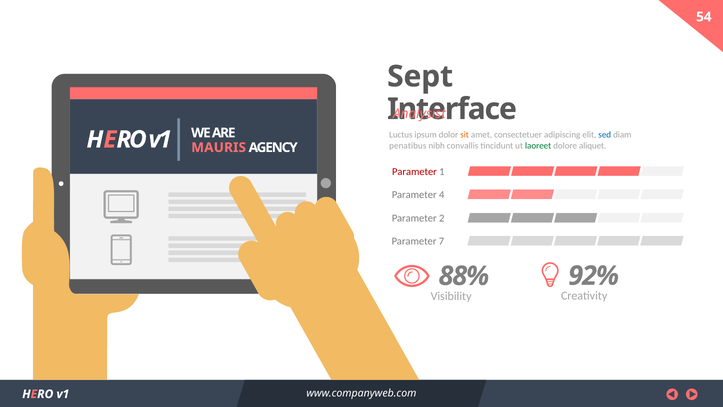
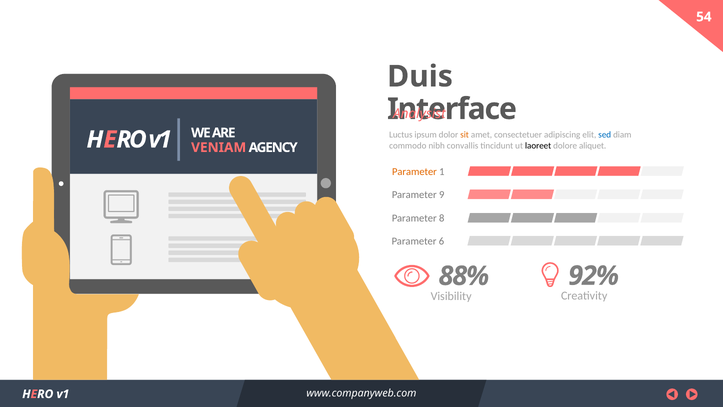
Sept: Sept -> Duis (420, 76)
penatibus: penatibus -> commodo (408, 146)
laoreet colour: green -> black (538, 146)
MAURIS: MAURIS -> VENIAM (219, 147)
Parameter colour: red -> orange (414, 172)
4: 4 -> 9 (442, 195)
2: 2 -> 8 (442, 218)
7: 7 -> 6 (442, 241)
